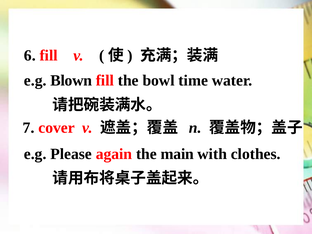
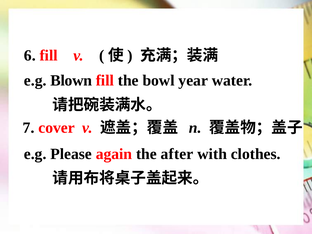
time: time -> year (193, 81)
main: main -> after (177, 154)
